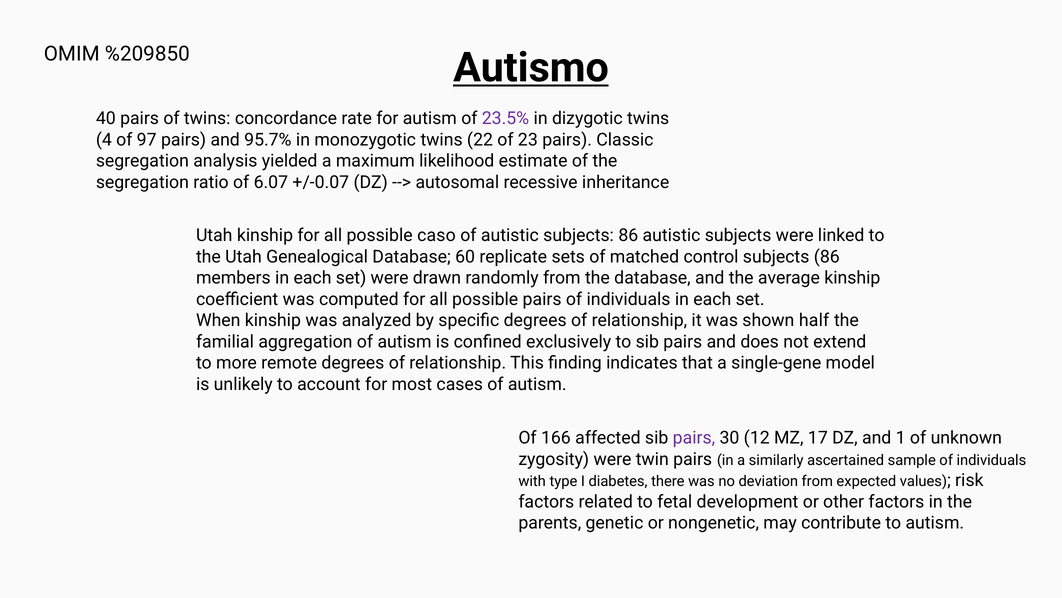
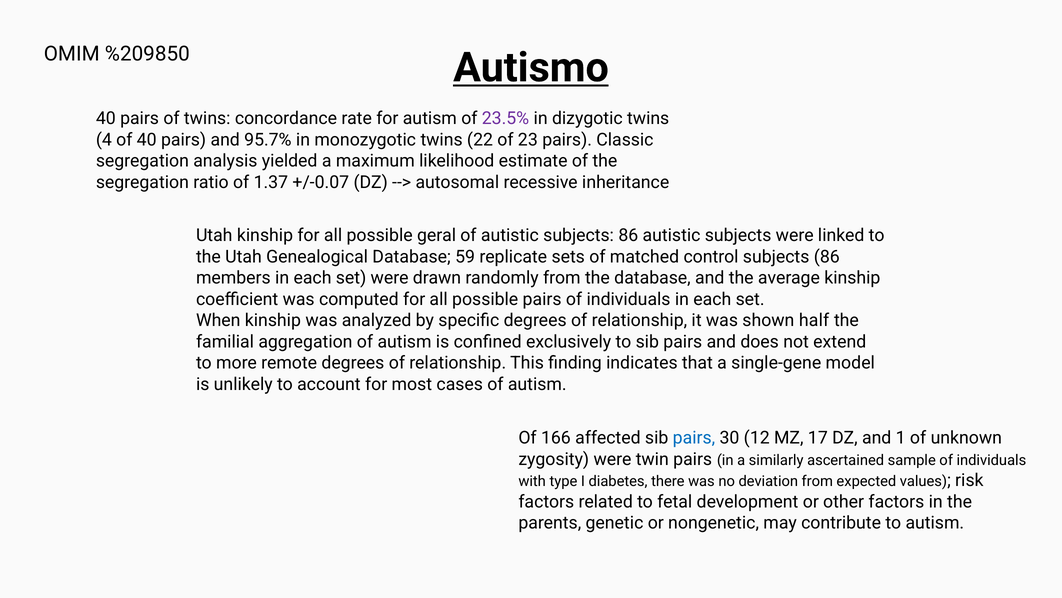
of 97: 97 -> 40 (147, 140)
6.07: 6.07 -> 1.37 (271, 182)
caso: caso -> geral (437, 235)
60: 60 -> 59 (465, 257)
pairs colour: purple -> blue (694, 438)
